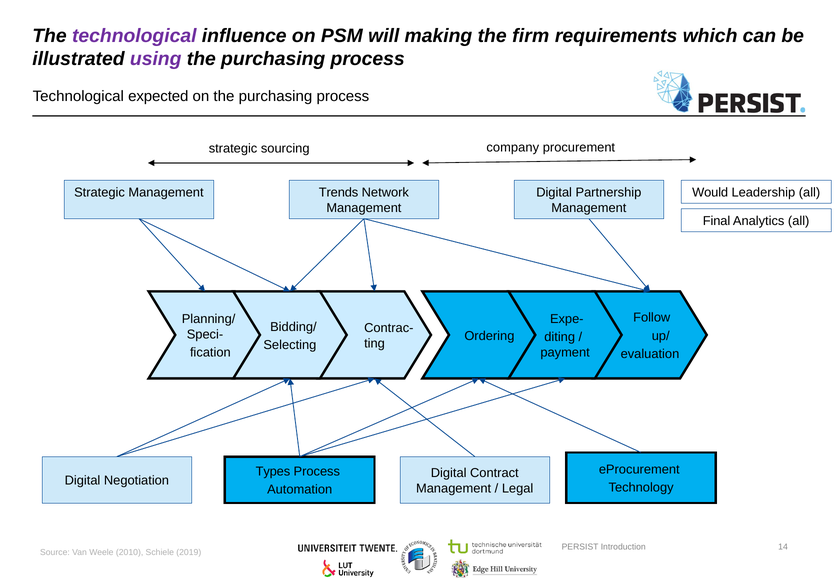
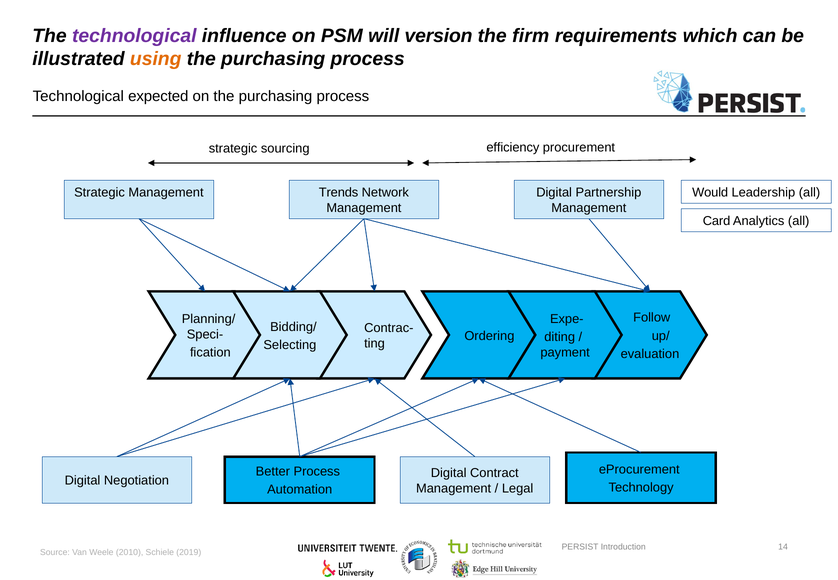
making: making -> version (439, 36)
using colour: purple -> orange (156, 59)
company: company -> efficiency (513, 148)
Final: Final -> Card (717, 221)
Types: Types -> Better (273, 472)
